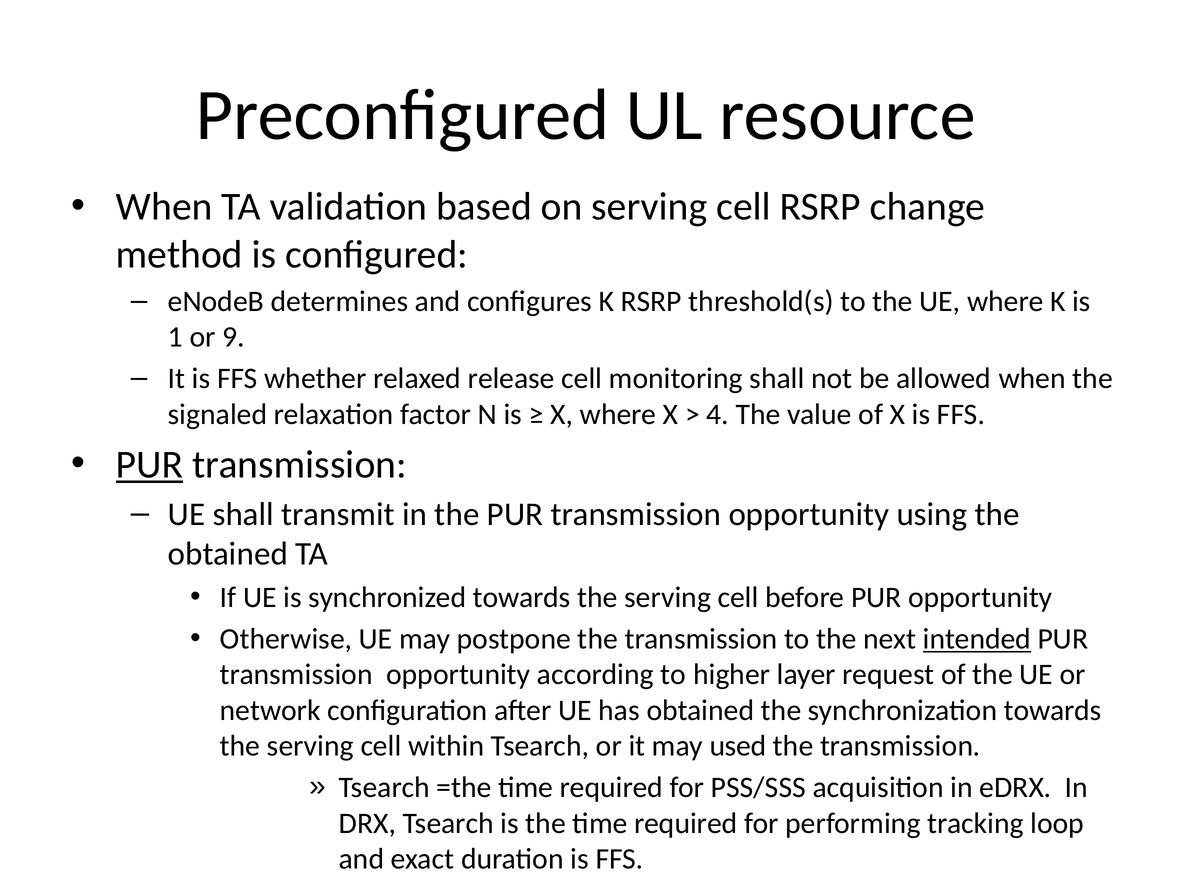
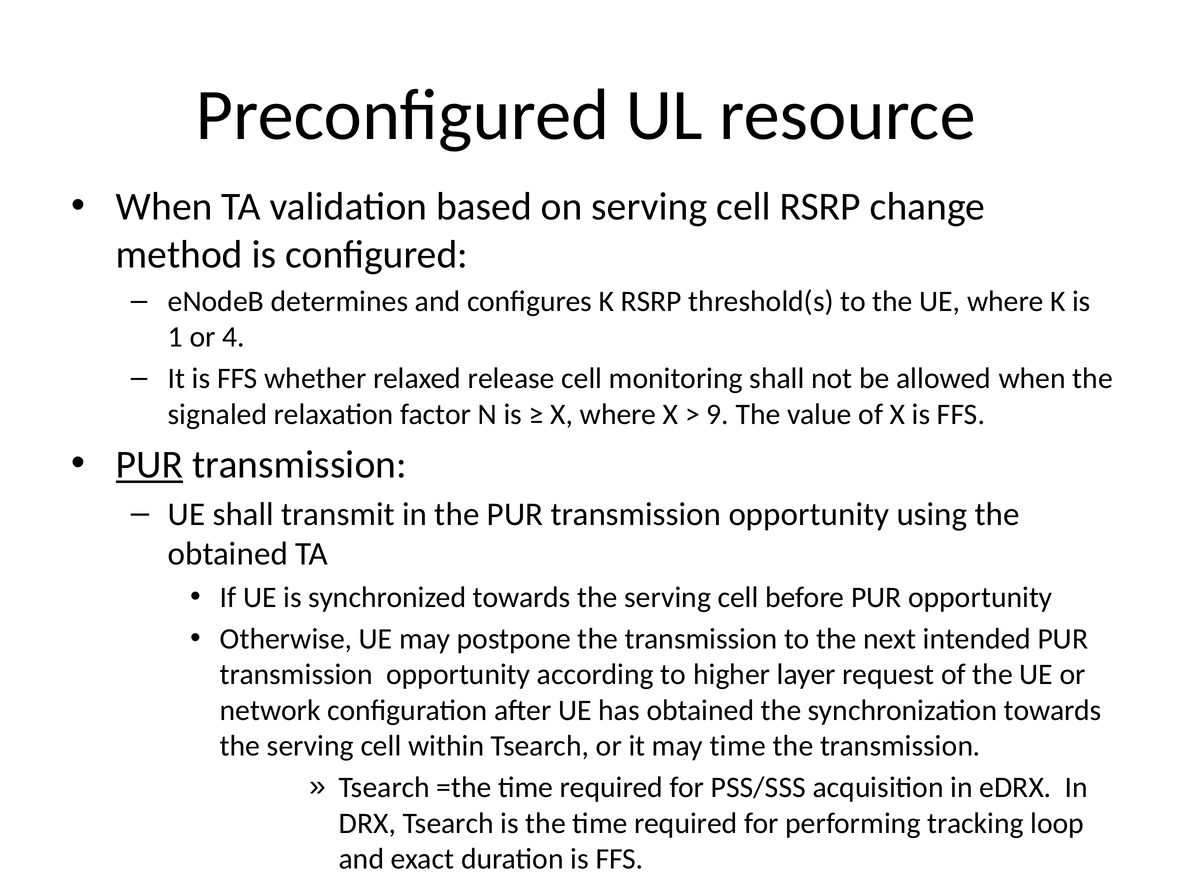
9: 9 -> 4 (234, 337)
4: 4 -> 9 (718, 414)
intended underline: present -> none (977, 639)
may used: used -> time (738, 746)
